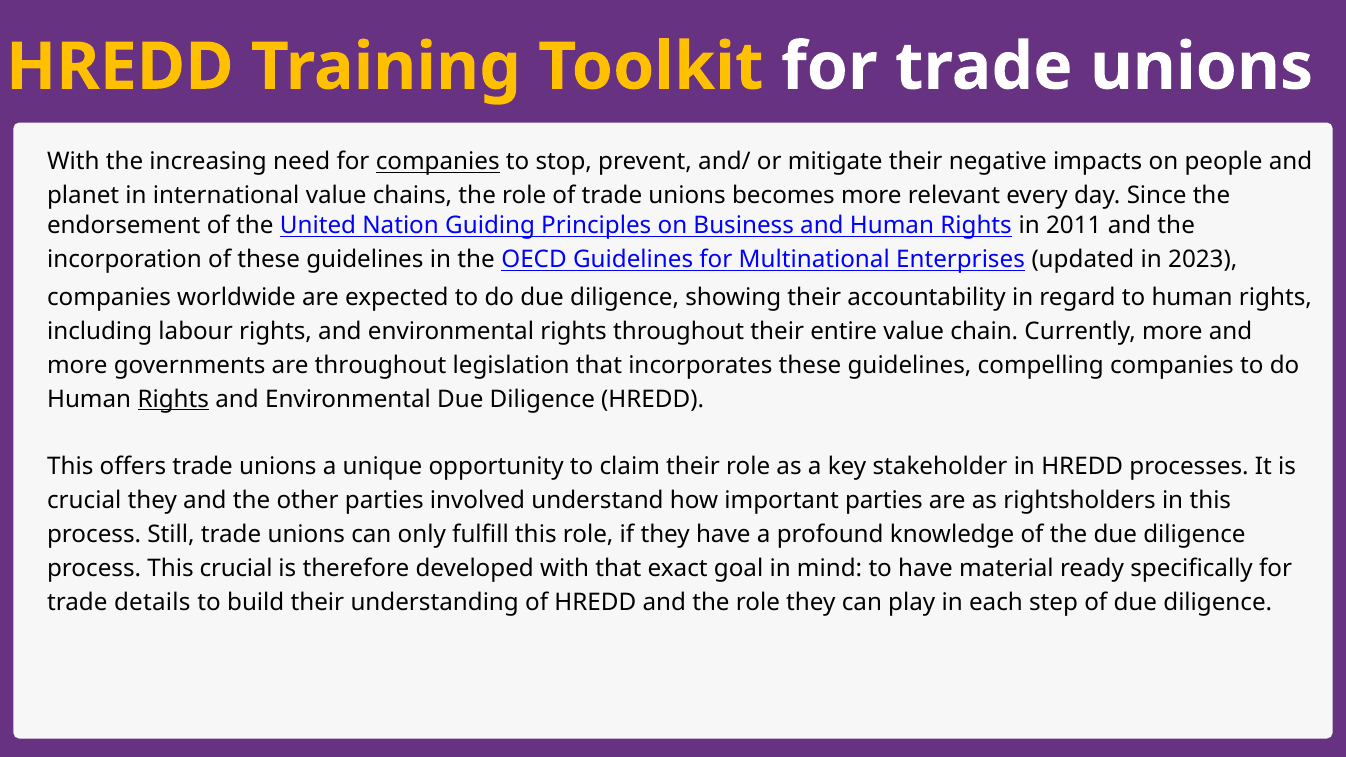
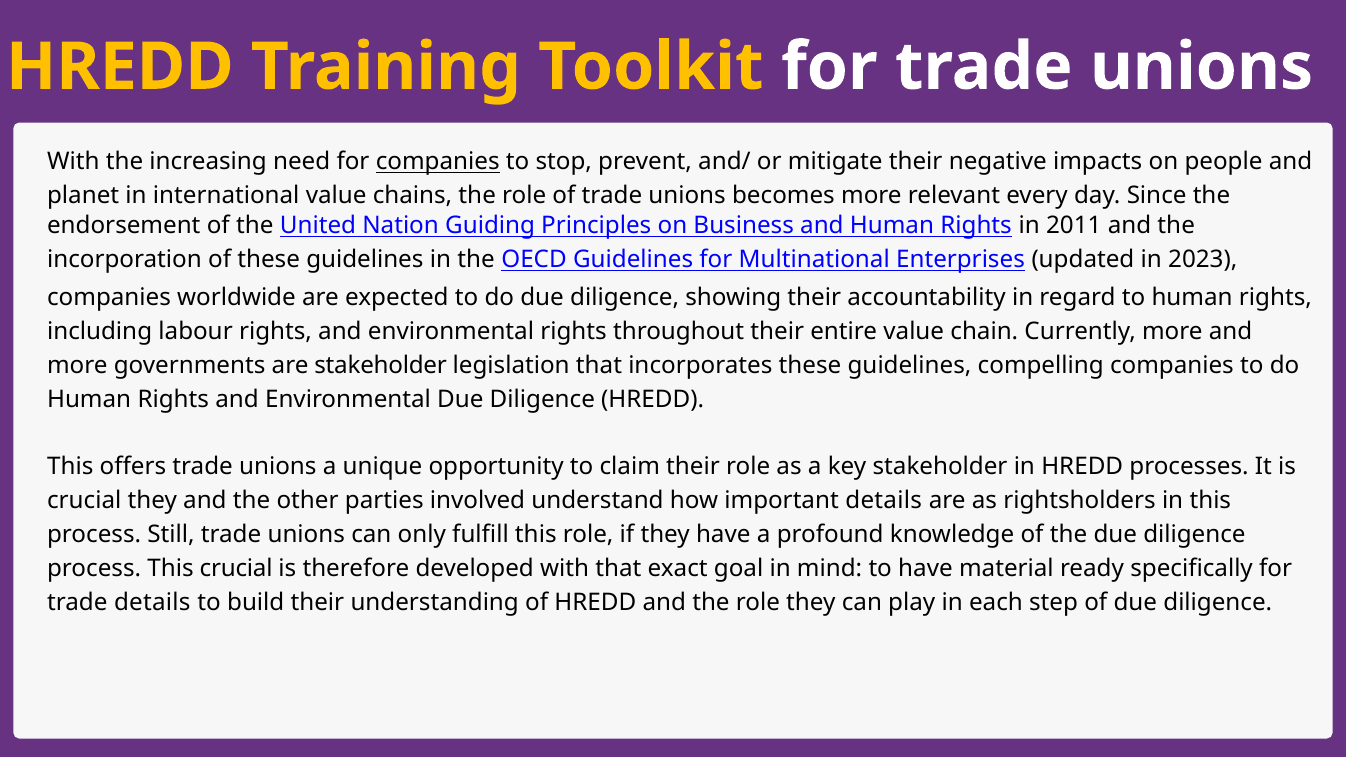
are throughout: throughout -> stakeholder (381, 365)
Rights underline: present -> none (173, 399)
important parties: parties -> details (884, 501)
